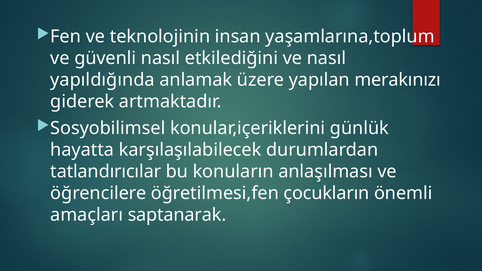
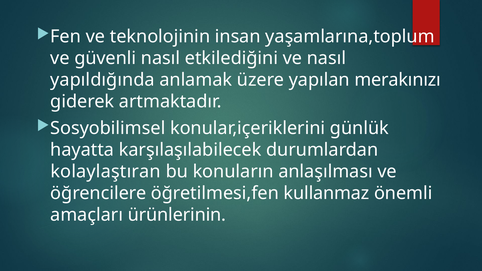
tatlandırıcılar: tatlandırıcılar -> kolaylaştıran (106, 172)
çocukların: çocukların -> kullanmaz (327, 193)
saptanarak: saptanarak -> ürünlerinin (177, 215)
